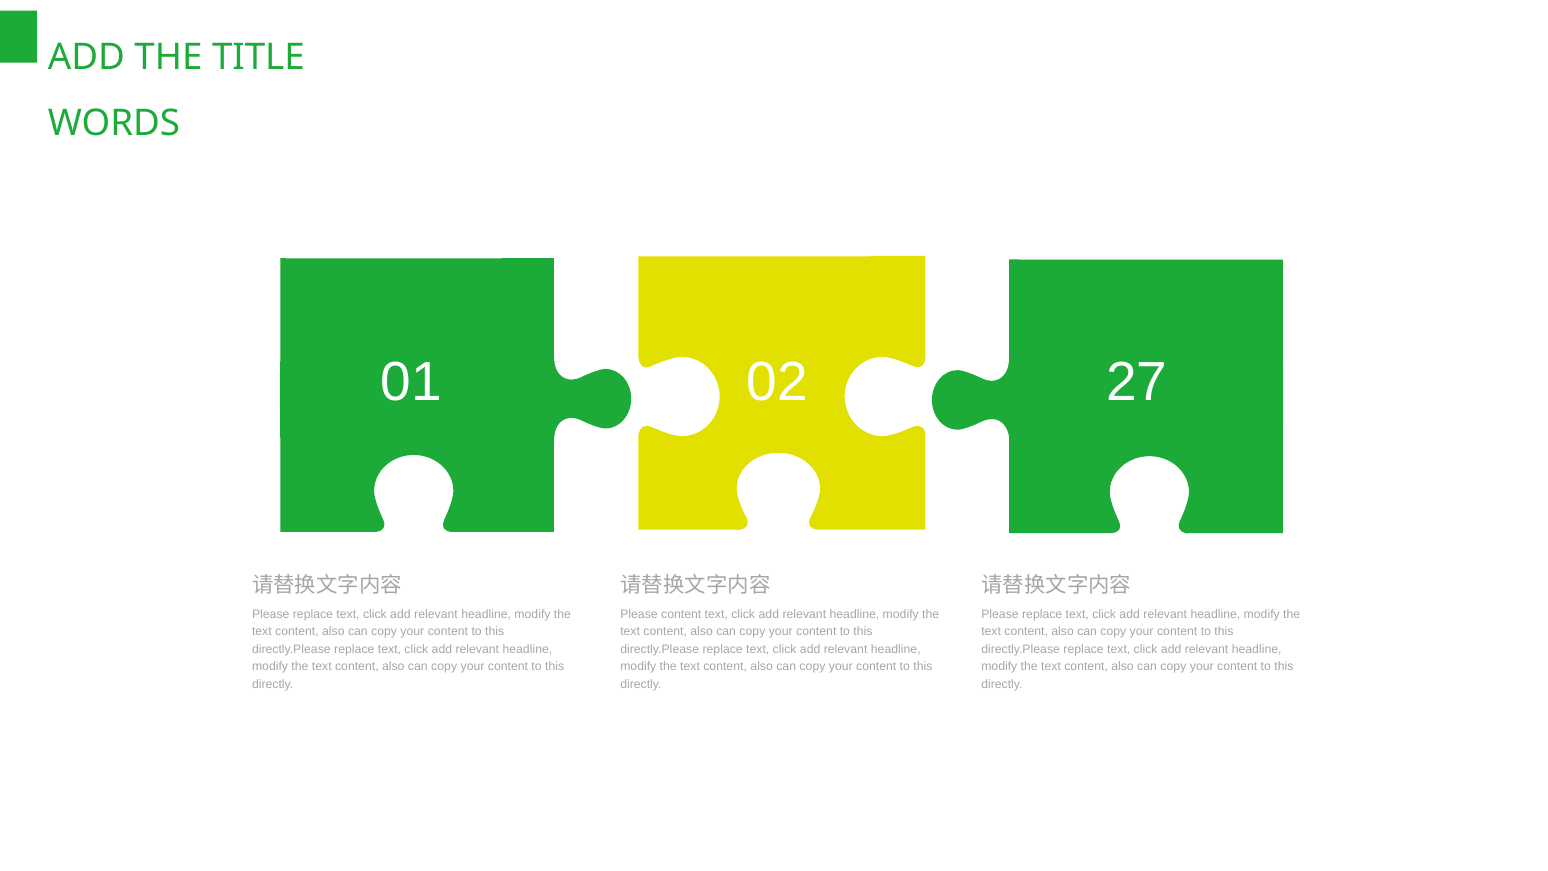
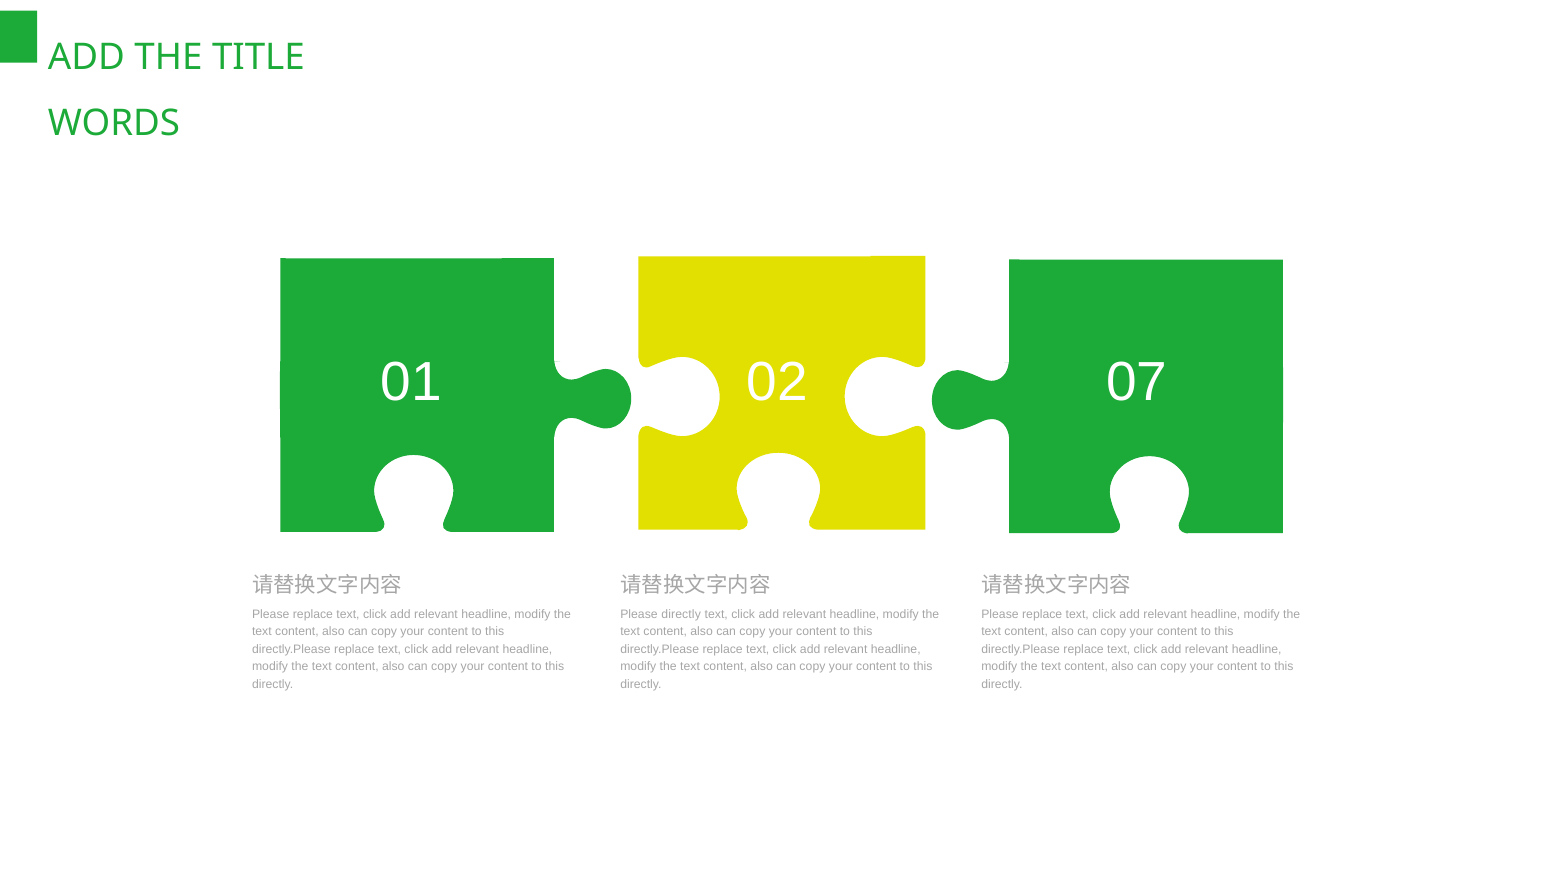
27: 27 -> 07 (1137, 382)
Please content: content -> directly (681, 614)
